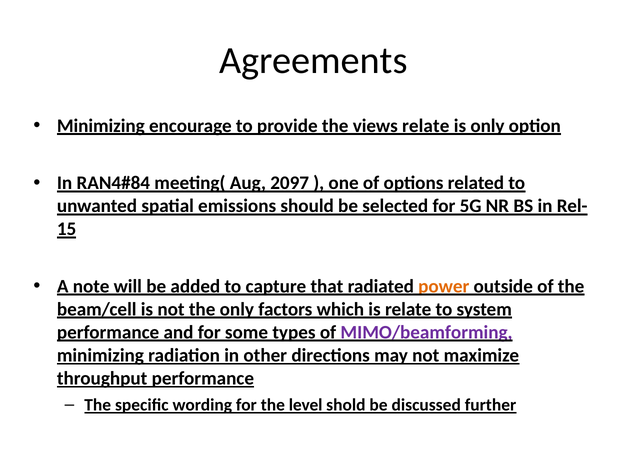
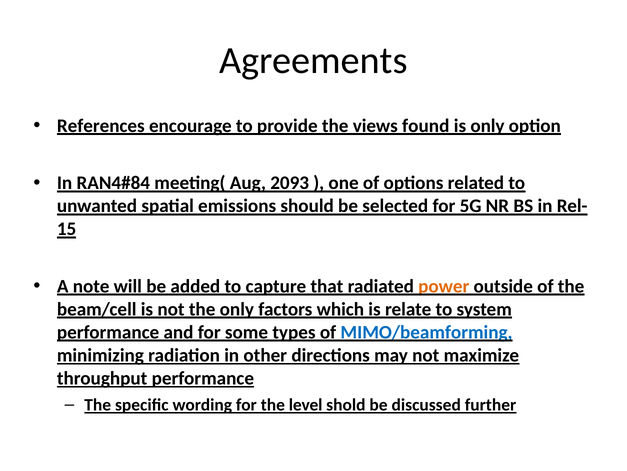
Minimizing: Minimizing -> References (101, 126)
views relate: relate -> found (426, 126)
2097: 2097 -> 2093 (290, 183)
MIMO/beamforming colour: purple -> blue (426, 332)
